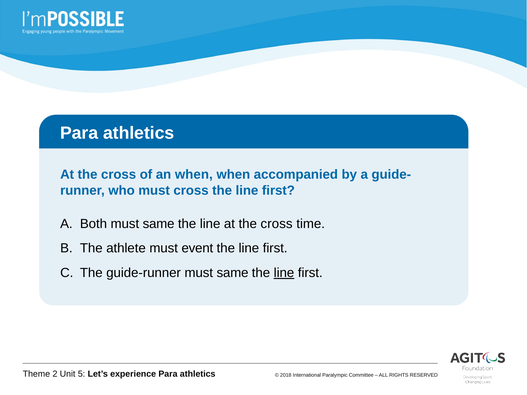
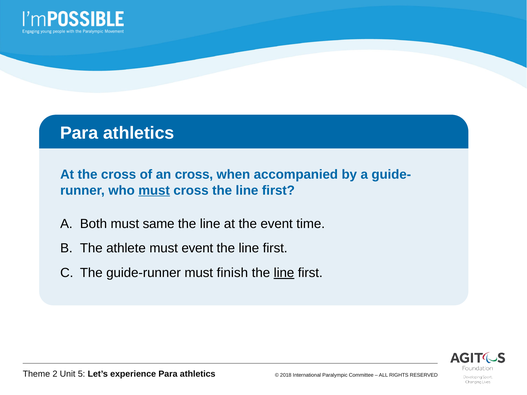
an when: when -> cross (194, 175)
must underline: none -> present (154, 190)
line at the cross: cross -> event (277, 224)
guide-runner must same: same -> finish (232, 273)
